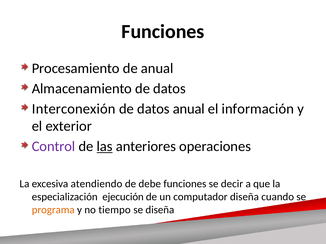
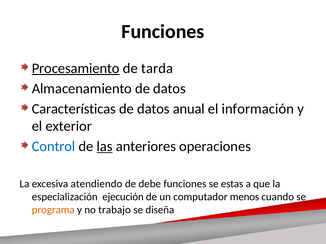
Procesamiento underline: none -> present (76, 68)
de anual: anual -> tarda (157, 68)
Interconexión: Interconexión -> Características (74, 109)
Control colour: purple -> blue (54, 147)
decir: decir -> estas (232, 184)
computador diseña: diseña -> menos (244, 197)
tiempo: tiempo -> trabajo (115, 210)
